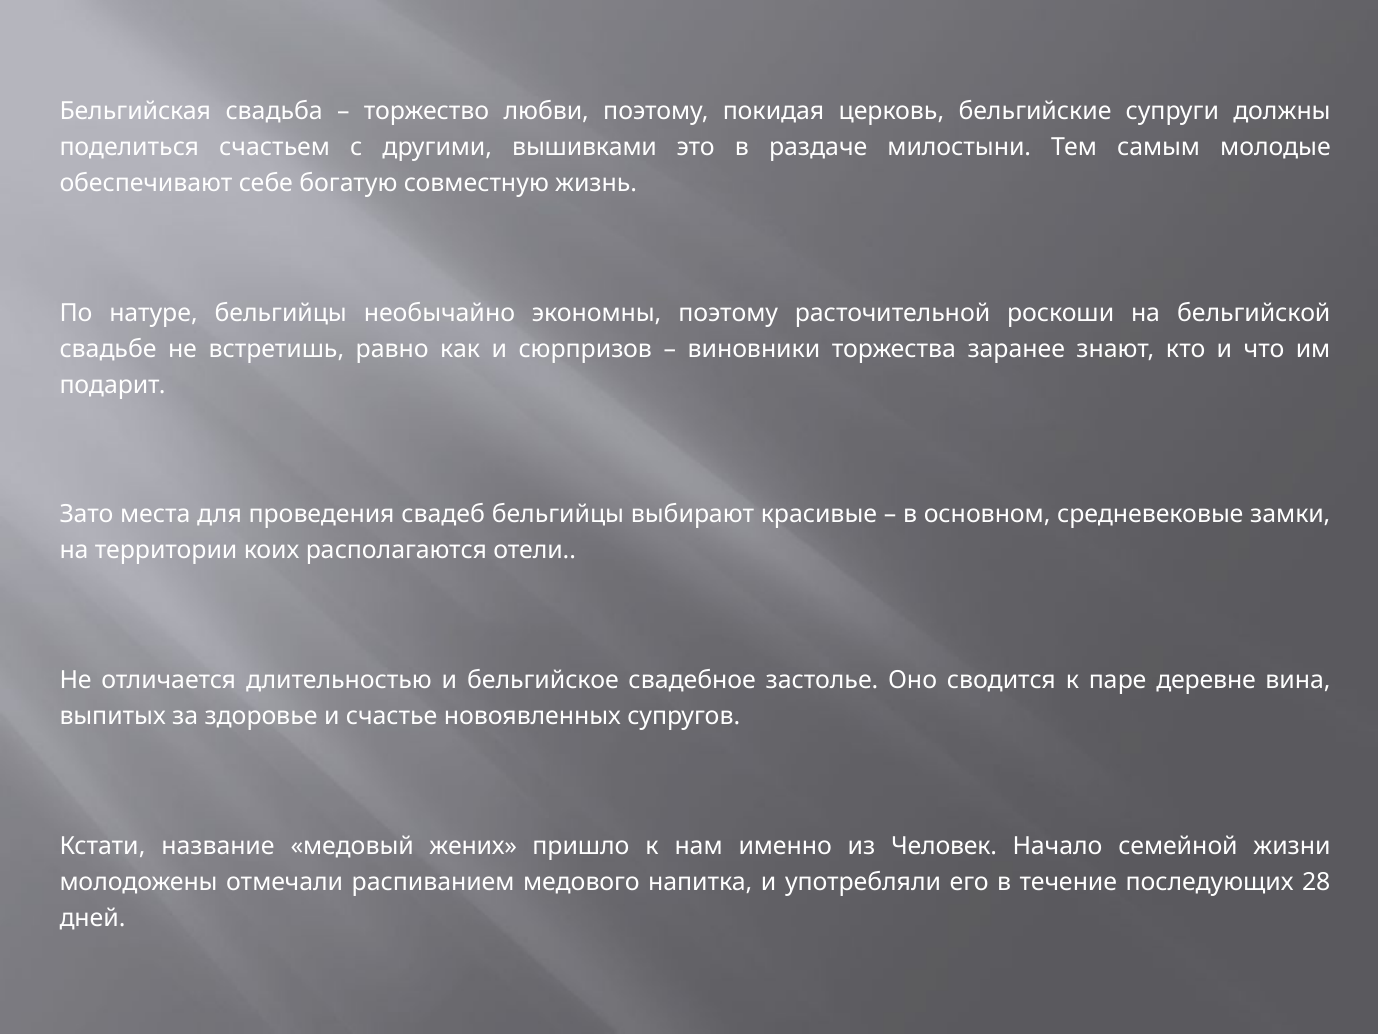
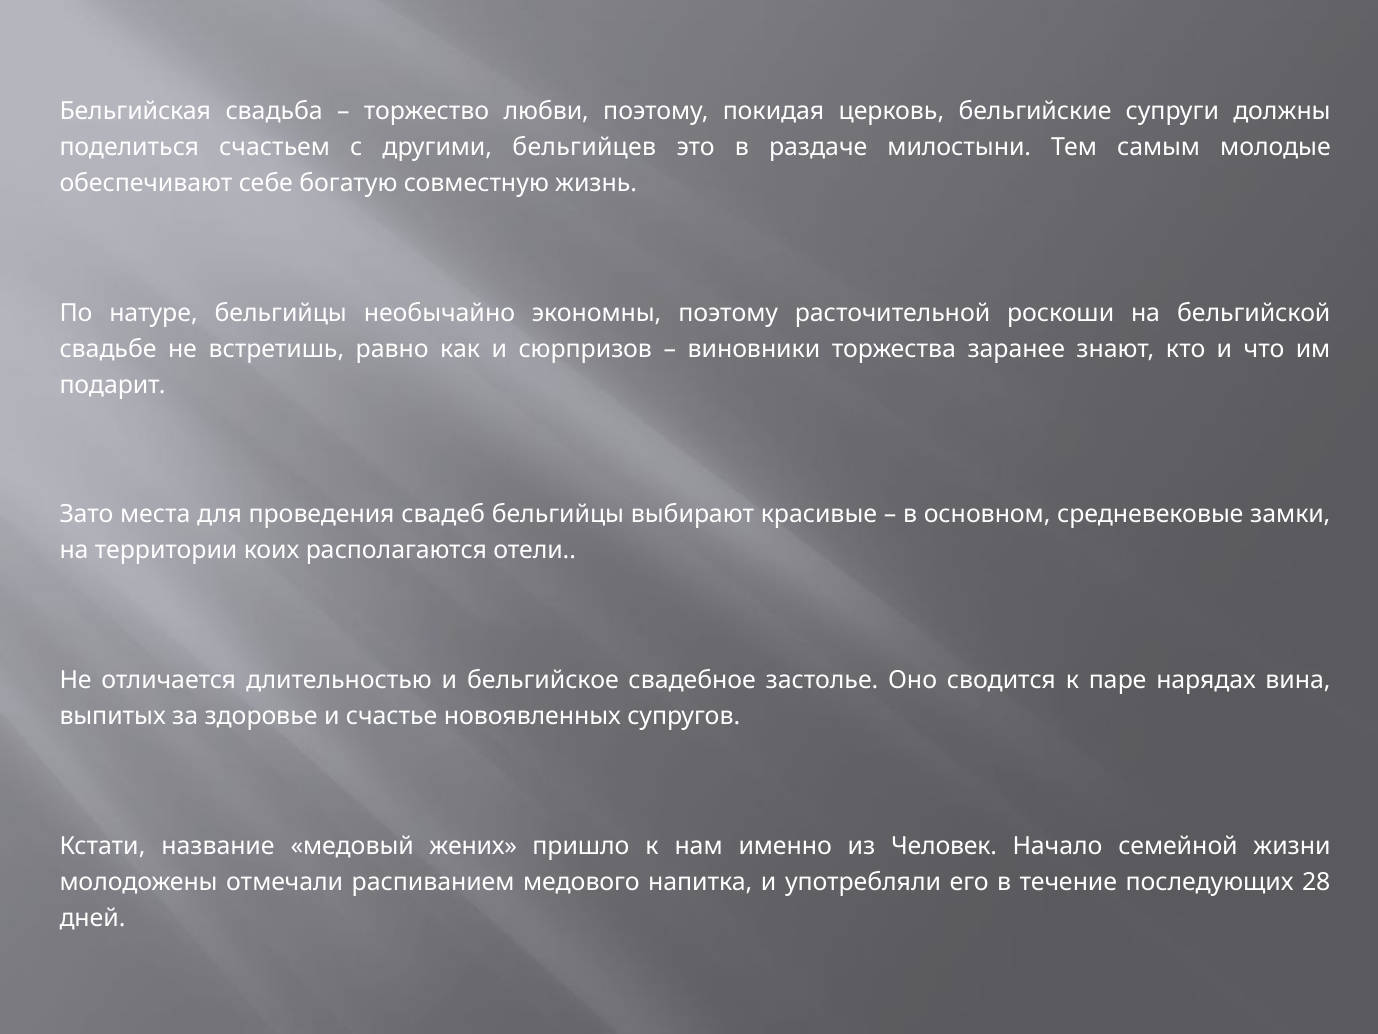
вышивками: вышивками -> бельгийцев (584, 147)
деревне: деревне -> нарядах (1206, 680)
